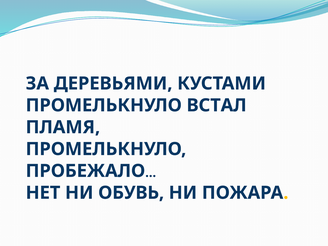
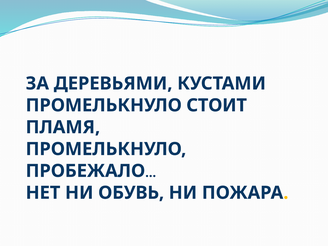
ВСТАЛ: ВСТАЛ -> СТОИТ (217, 105)
